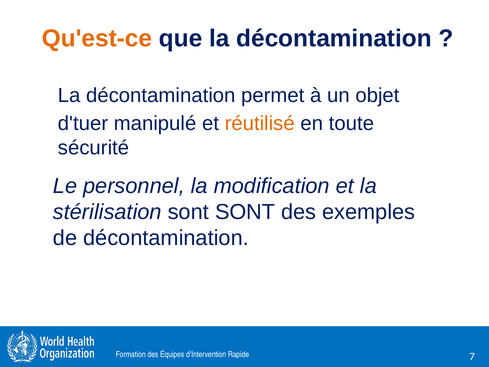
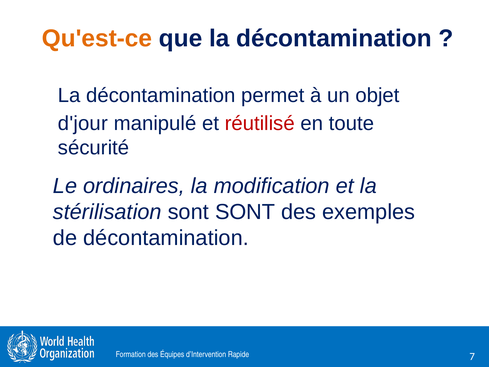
d'tuer: d'tuer -> d'jour (83, 123)
réutilisé colour: orange -> red (260, 123)
personnel: personnel -> ordinaires (134, 186)
